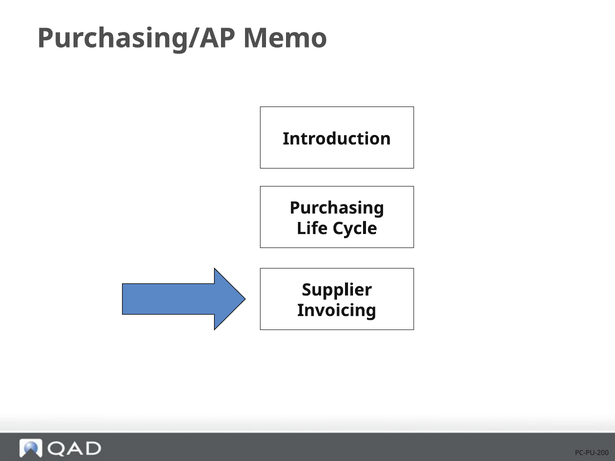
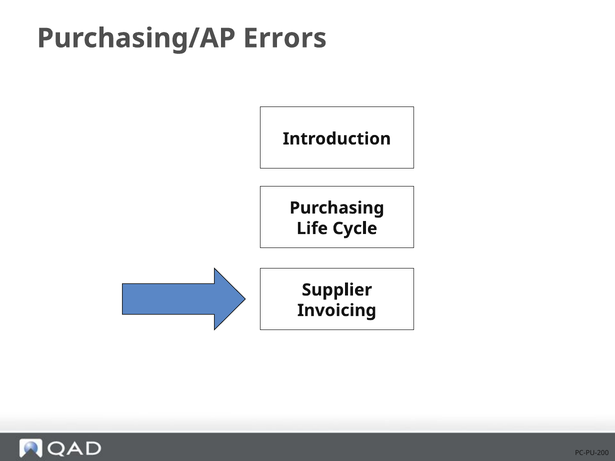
Memo: Memo -> Errors (285, 38)
